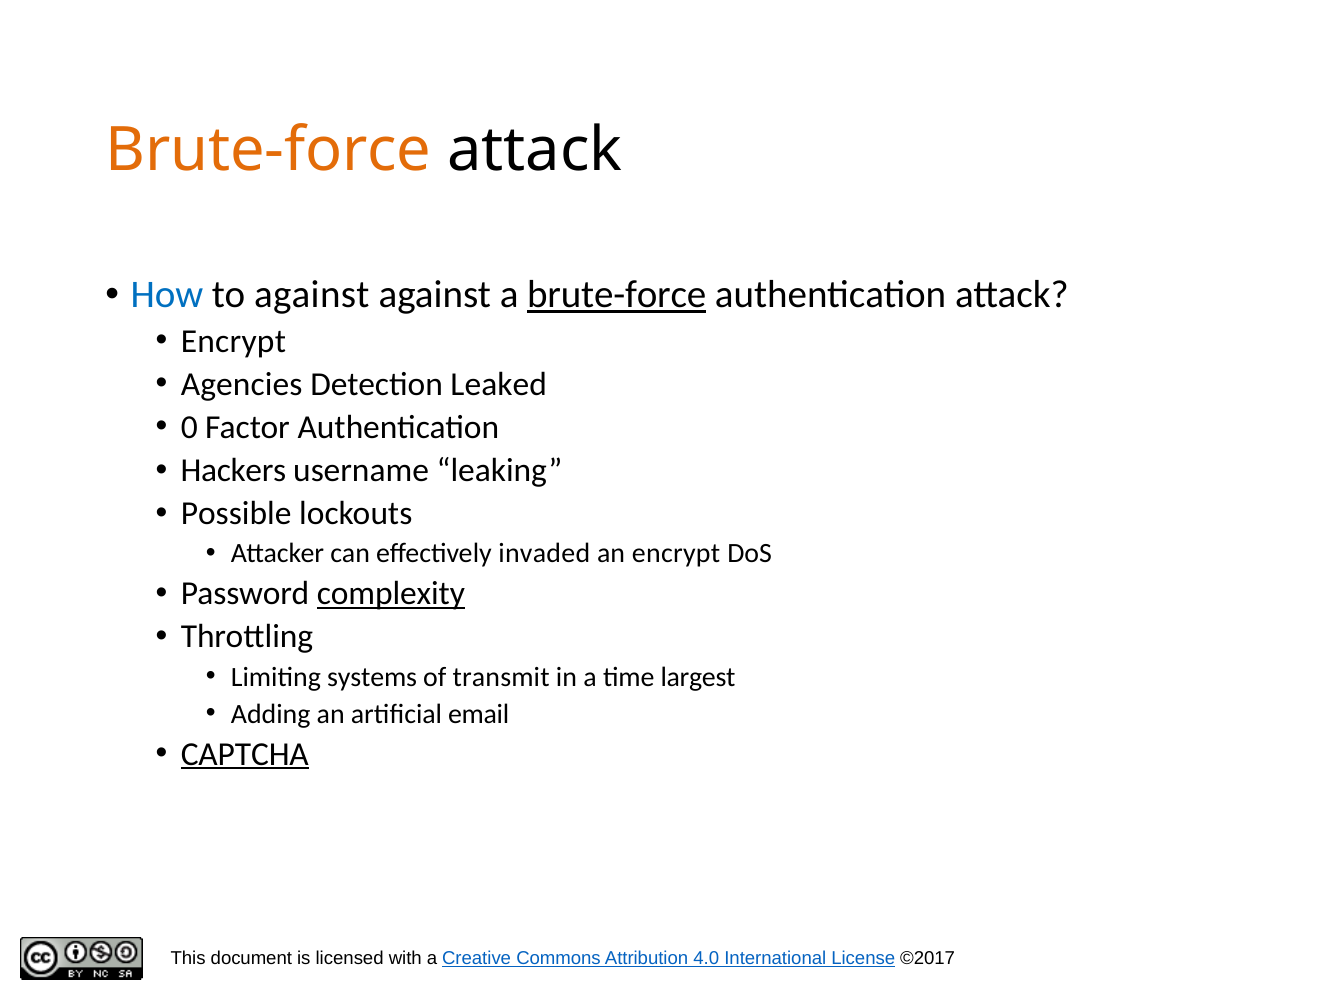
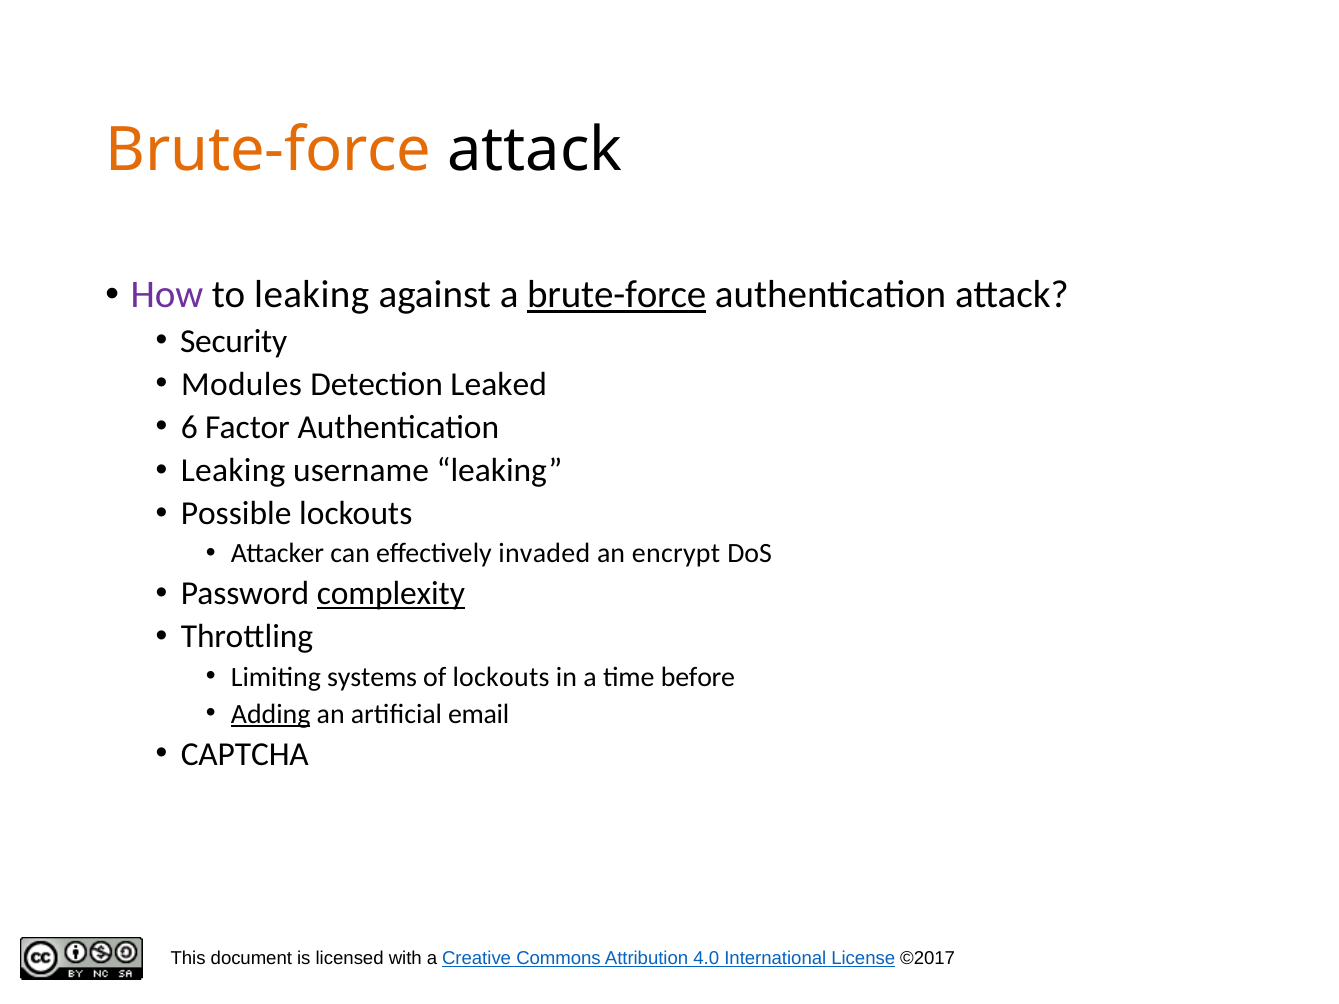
How colour: blue -> purple (167, 295)
to against: against -> leaking (312, 295)
Encrypt: Encrypt -> Security (234, 341)
Agencies: Agencies -> Modules (242, 384)
0: 0 -> 6 (189, 427)
Hackers: Hackers -> Leaking (233, 470)
of transmit: transmit -> lockouts (501, 677)
largest: largest -> before (698, 677)
Adding underline: none -> present (271, 714)
CAPTCHA underline: present -> none (245, 754)
